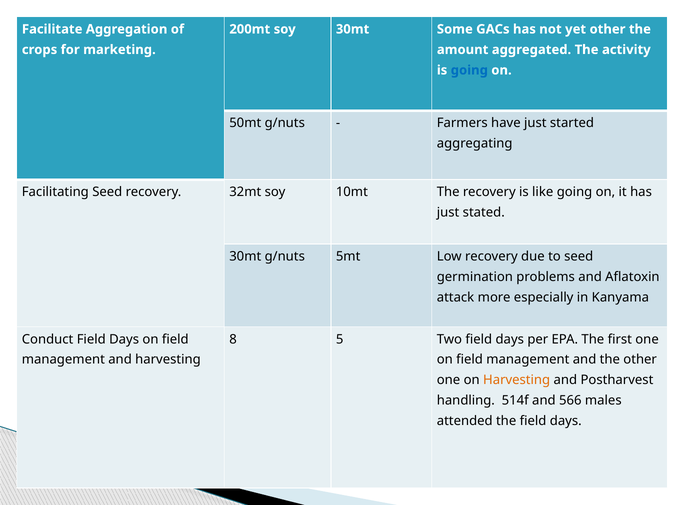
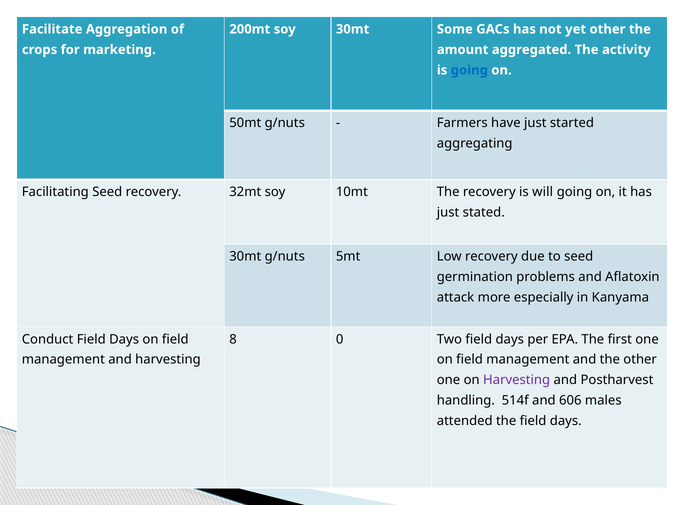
like: like -> will (543, 192)
5: 5 -> 0 (340, 339)
Harvesting colour: orange -> purple (517, 380)
566: 566 -> 606 (570, 400)
